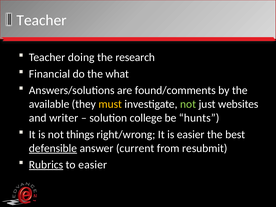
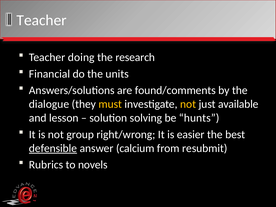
what: what -> units (117, 74)
available: available -> dialogue (49, 104)
not colour: light green -> yellow (188, 104)
websites: websites -> available (238, 104)
writer: writer -> lesson (64, 118)
college: college -> solving (146, 118)
things: things -> group (80, 134)
current: current -> calcium (135, 148)
Rubrics underline: present -> none (46, 165)
to easier: easier -> novels (93, 165)
